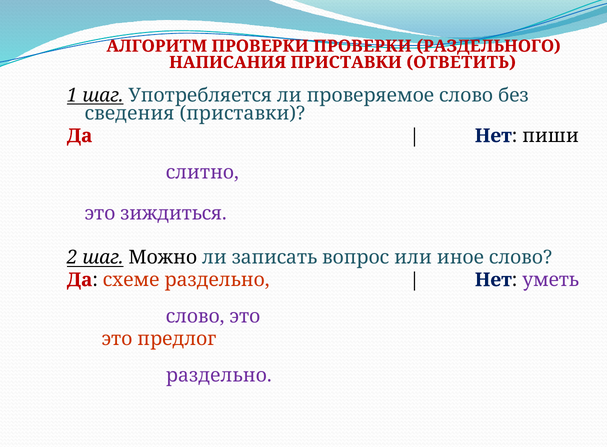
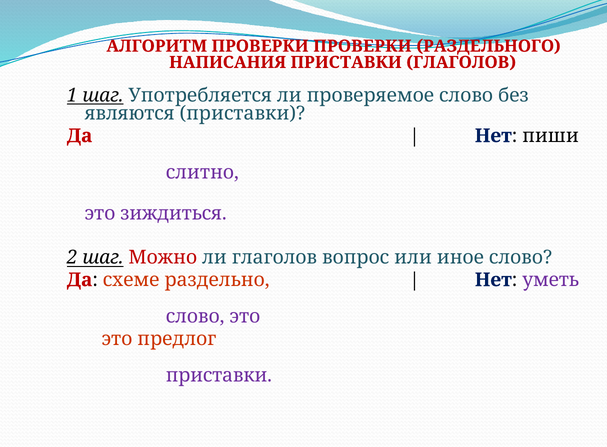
ПРИСТАВКИ ОТВЕТИТЬ: ОТВЕТИТЬ -> ГЛАГОЛОВ (461, 62)
сведения: сведения -> являются (130, 114)
Можно colour: black -> red (163, 258)
ли записать: записать -> глаголов (274, 258)
раздельно: раздельно -> приставки (219, 376)
